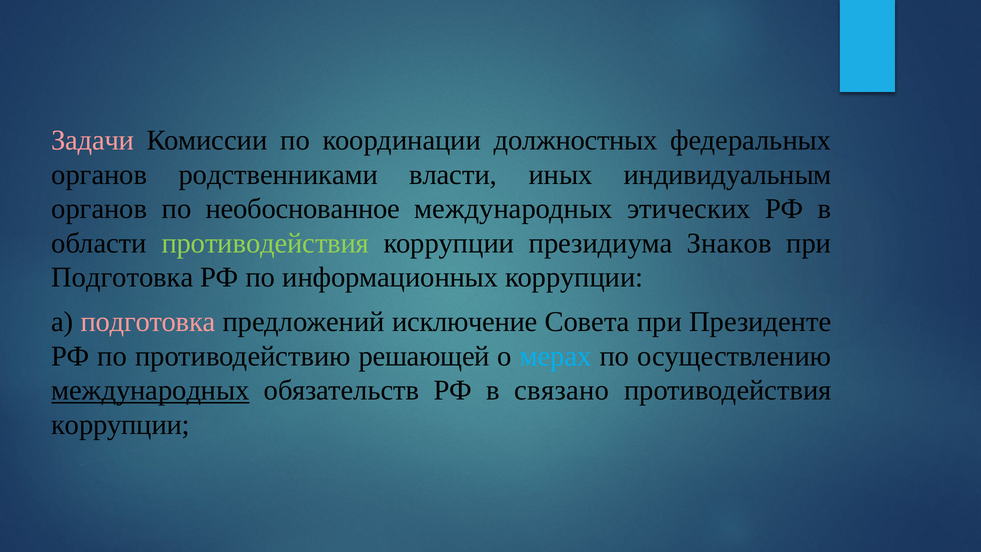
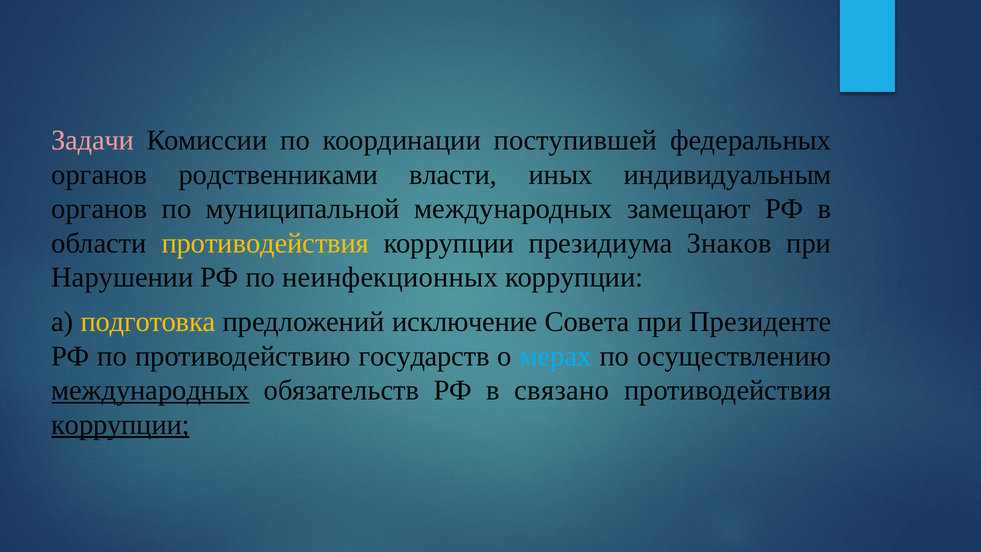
должностных: должностных -> поступившей (576, 140)
необоснованное: необоснованное -> муниципальной (303, 209)
этических: этических -> замещают (689, 209)
противодействия colour: light green -> yellow (265, 243)
Подготовка: Подготовка -> Нарушении (122, 277)
информационных: информационных -> неинфекционных (390, 277)
подготовка colour: pink -> yellow (148, 322)
решающей: решающей -> государств (424, 356)
коррупции underline: none -> present (120, 425)
